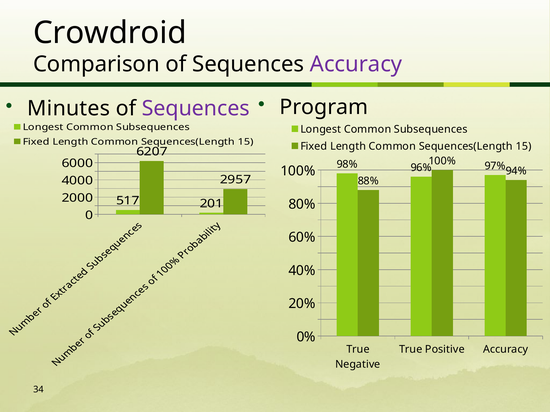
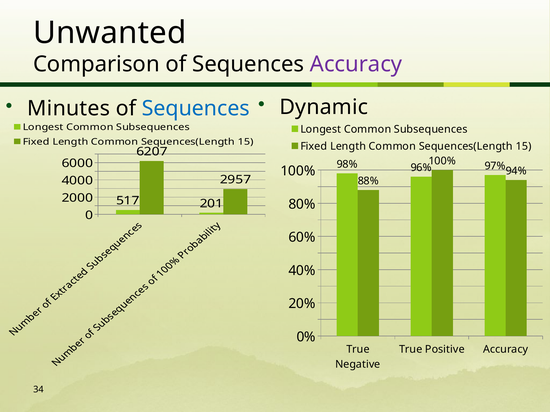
Crowdroid: Crowdroid -> Unwanted (110, 33)
Program: Program -> Dynamic (324, 107)
Sequences colour: purple -> blue (196, 109)
